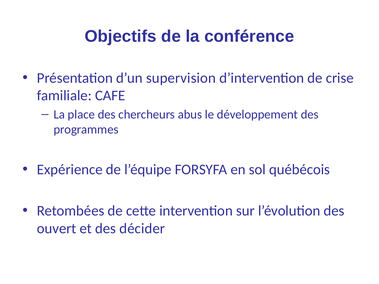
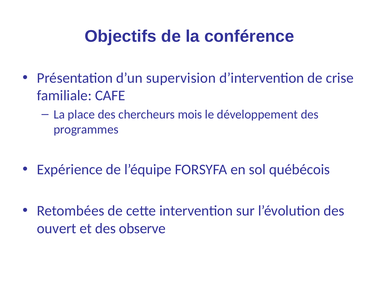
abus: abus -> mois (190, 115)
décider: décider -> observe (142, 229)
